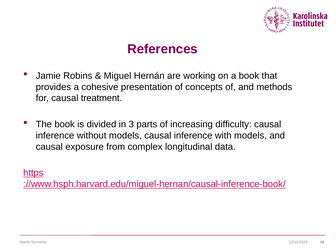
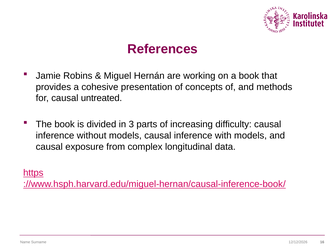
treatment: treatment -> untreated (101, 98)
